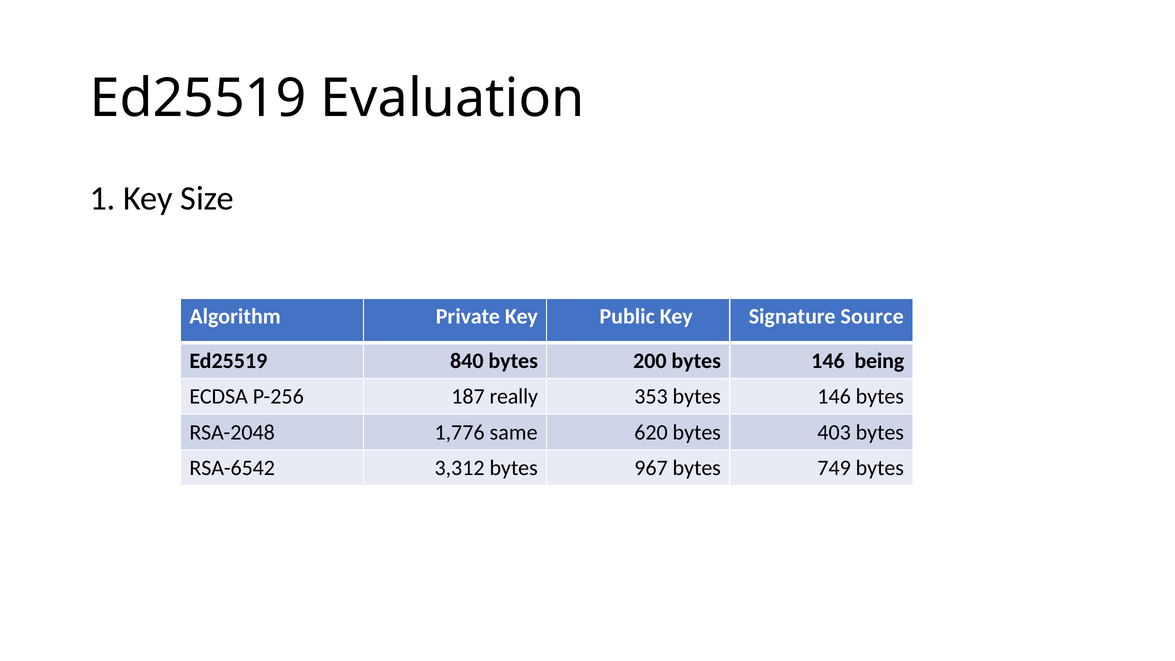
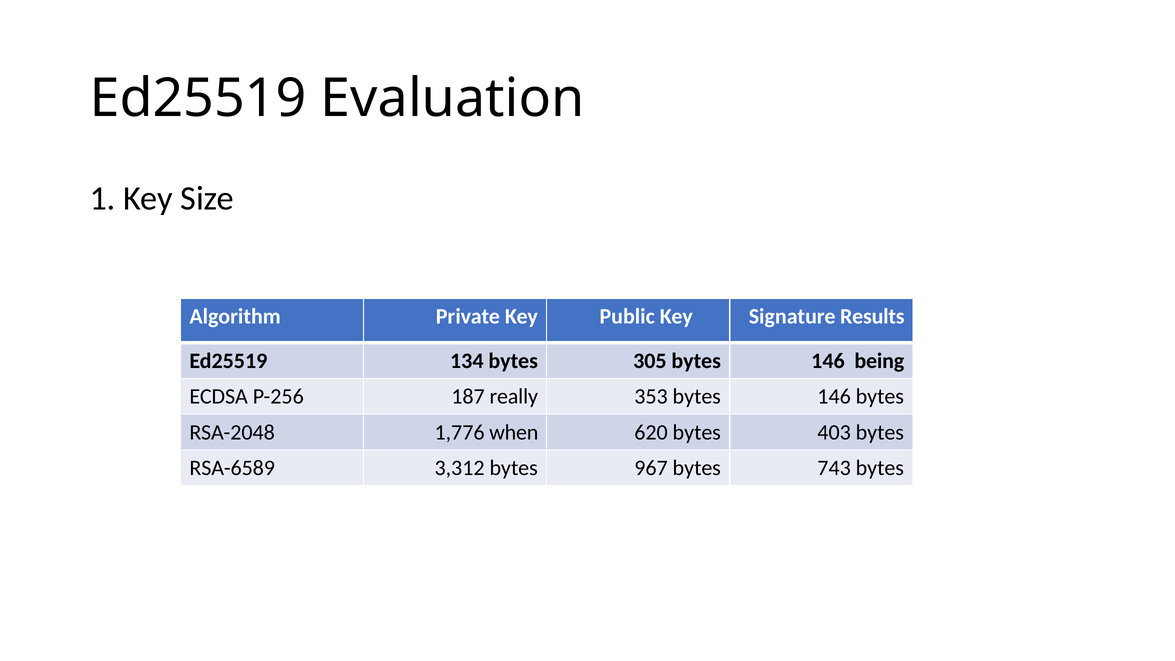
Source: Source -> Results (872, 317)
840: 840 -> 134 (467, 361)
200: 200 -> 305 (650, 361)
same: same -> when (514, 432)
RSA-6542: RSA-6542 -> RSA-6589 (232, 468)
749: 749 -> 743 (834, 468)
